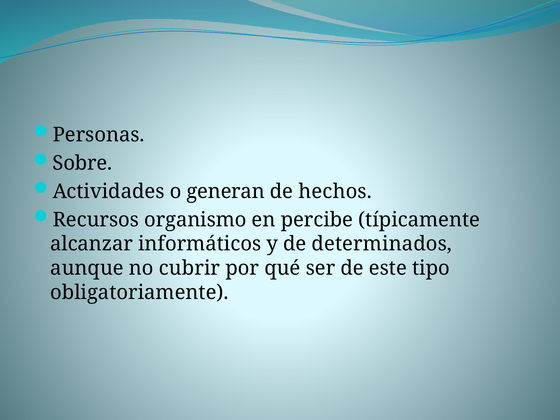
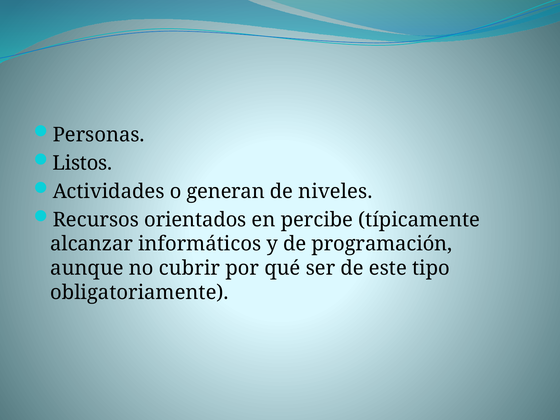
Sobre: Sobre -> Listos (82, 163)
hechos: hechos -> niveles (335, 191)
organismo: organismo -> orientados (195, 220)
determinados: determinados -> programación (382, 244)
